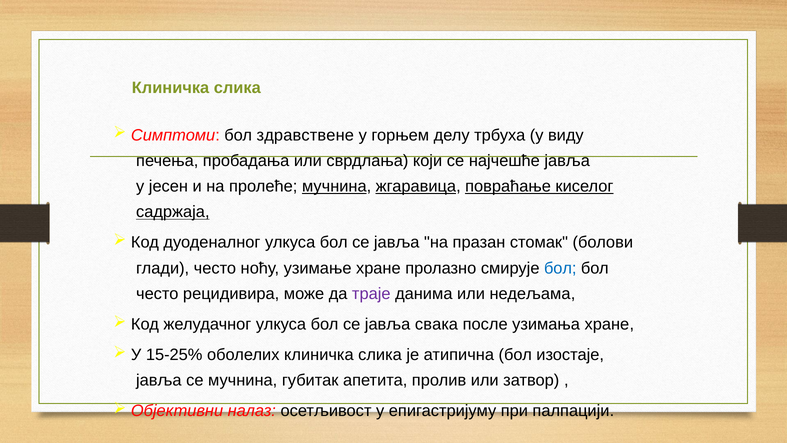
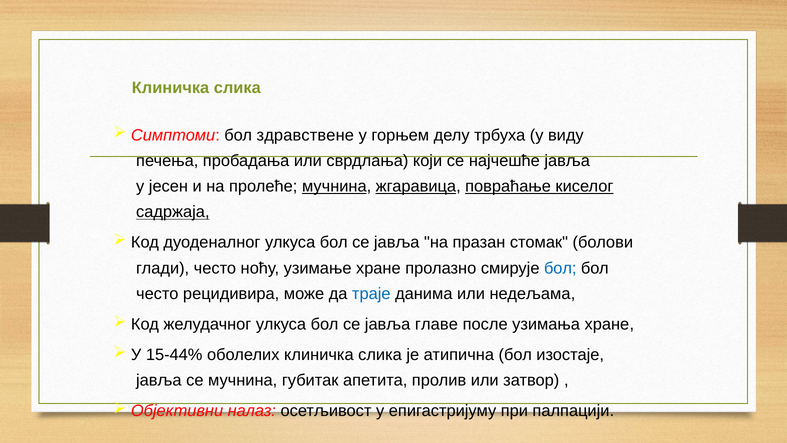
траје colour: purple -> blue (371, 294)
свака: свака -> главе (436, 324)
15-25%: 15-25% -> 15-44% (174, 355)
